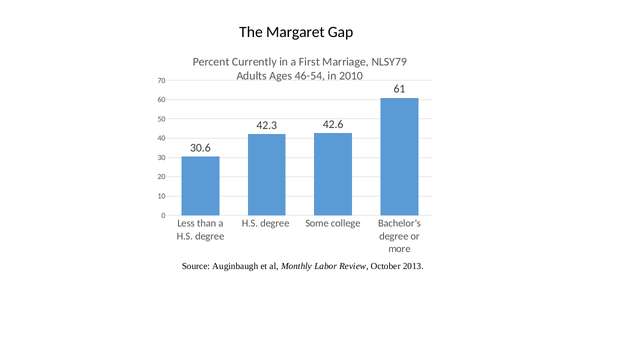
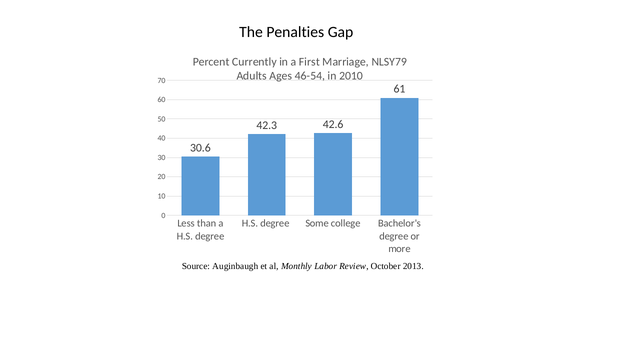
Margaret: Margaret -> Penalties (295, 32)
